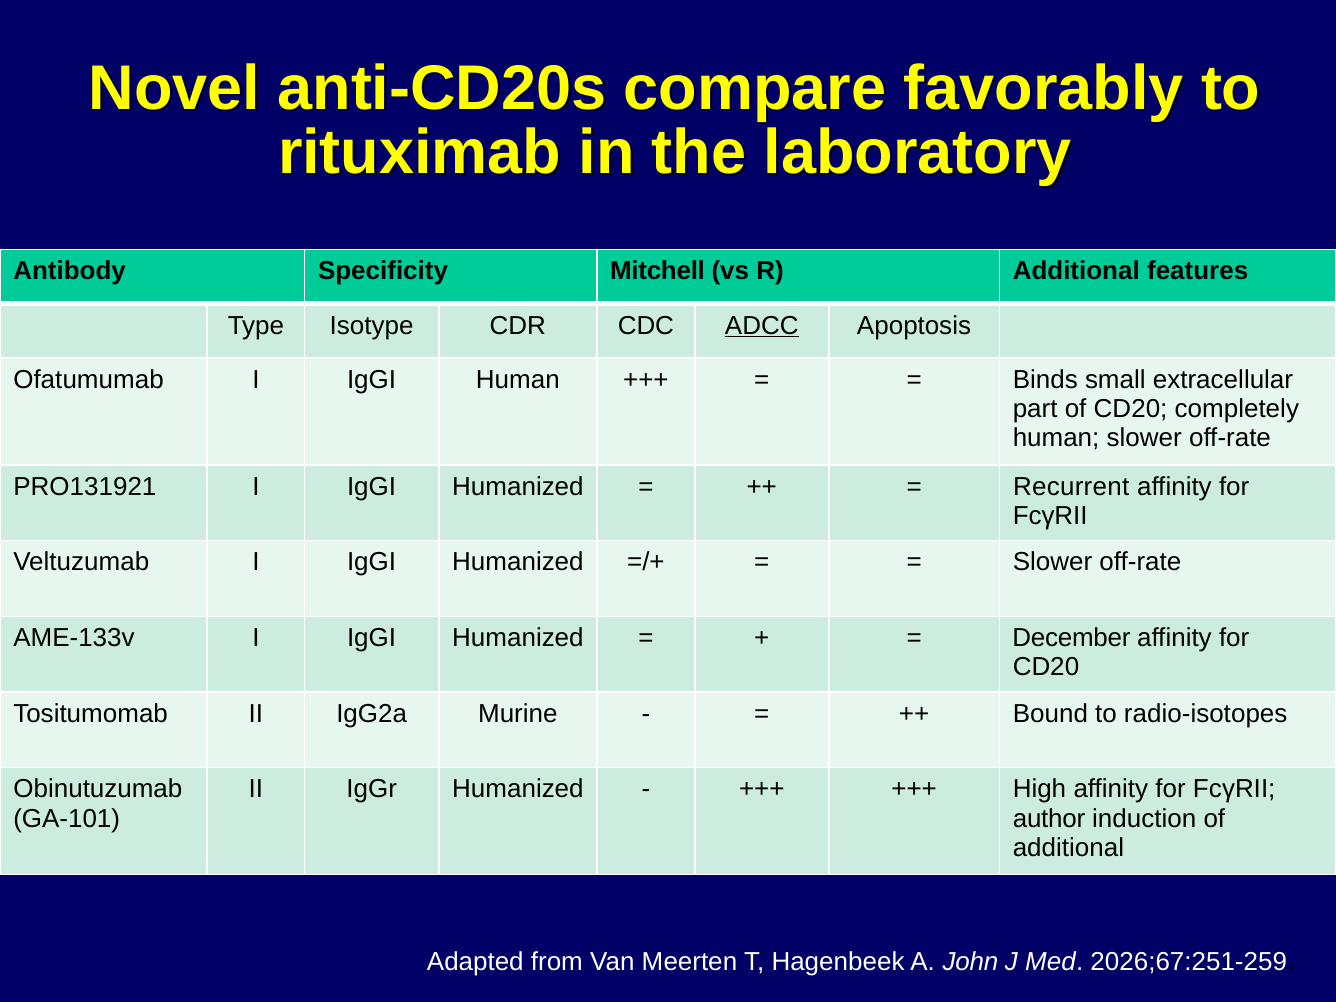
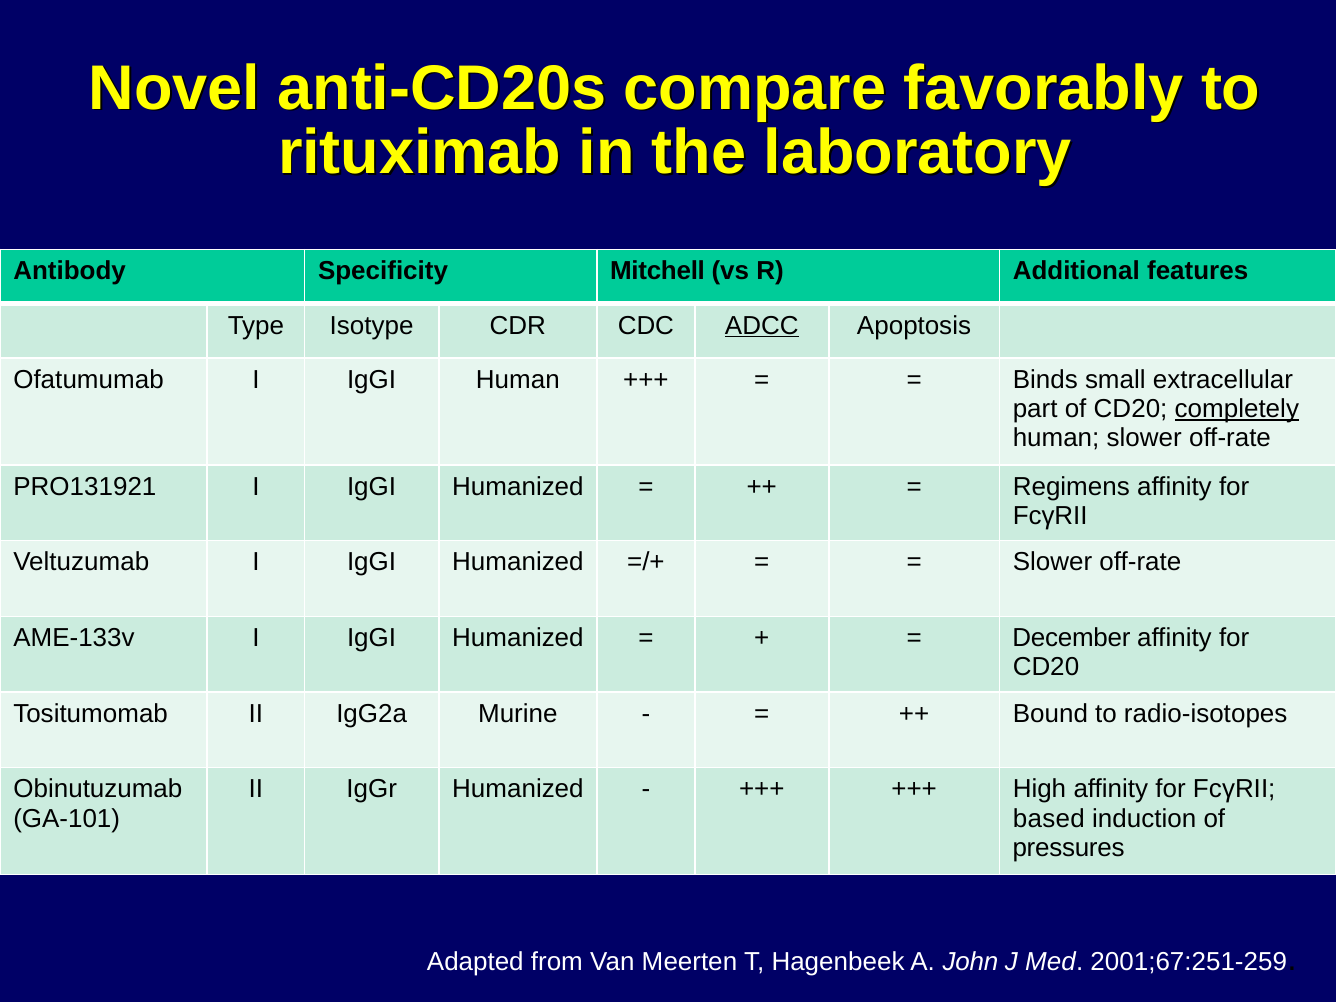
completely underline: none -> present (1237, 409)
Recurrent: Recurrent -> Regimens (1071, 487)
author: author -> based (1049, 818)
additional: additional -> pressures (1069, 848)
2026;67:251-259: 2026;67:251-259 -> 2001;67:251-259 (1189, 962)
